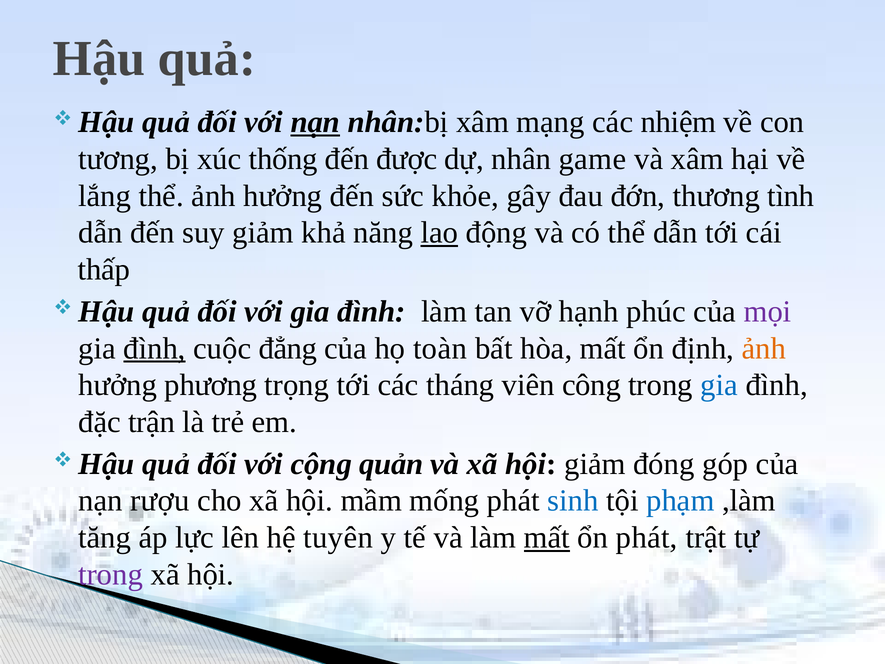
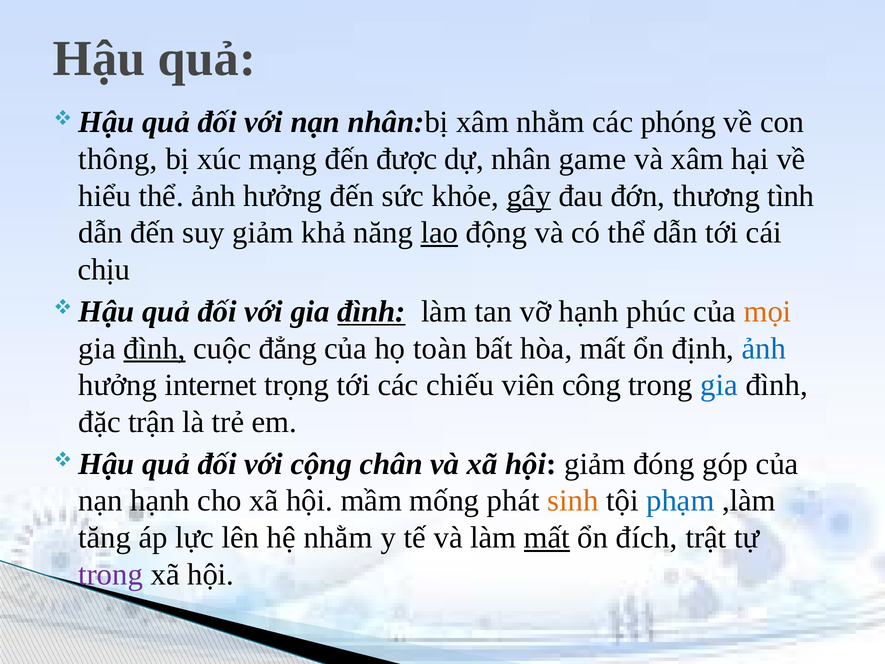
nạn underline: present -> none (315, 122)
xâm mạng: mạng -> nhằm (551, 122)
nhiệm: nhiệm -> phóng (678, 122)
tương: tương -> thông (118, 159)
thống: thống -> mạng (283, 159)
lắng: lắng -> hiểu (105, 196)
gây underline: none -> present (529, 196)
thấp: thấp -> chịu (104, 270)
đình underline: none -> present (372, 311)
mọi colour: purple -> orange (768, 311)
ảnh colour: orange -> blue (764, 348)
phương: phương -> internet (211, 385)
tháng: tháng -> chiếu (460, 385)
quản: quản -> chân (391, 464)
nạn rượu: rượu -> hạnh (160, 501)
sinh colour: blue -> orange (573, 501)
hệ tuyên: tuyên -> nhằm (338, 537)
ổn phát: phát -> đích (647, 537)
